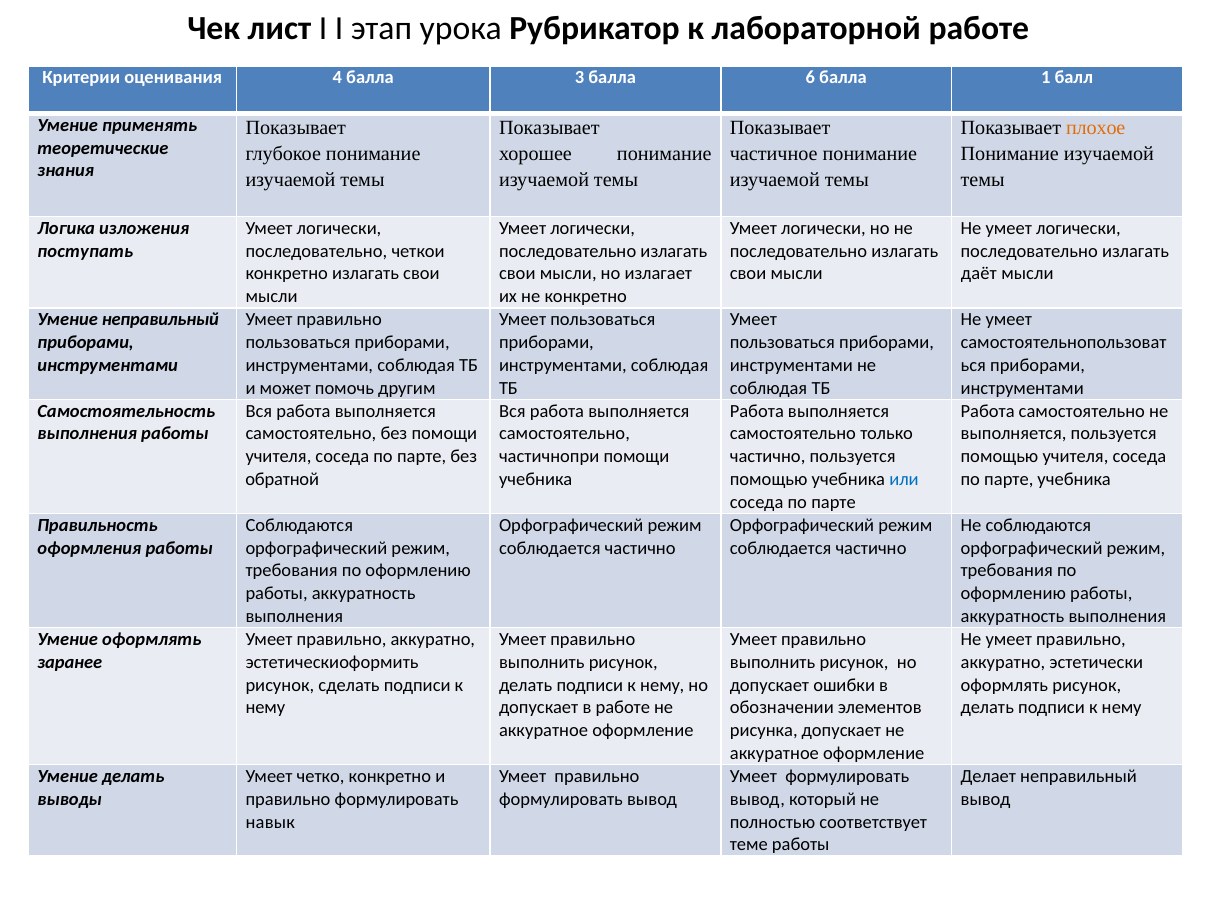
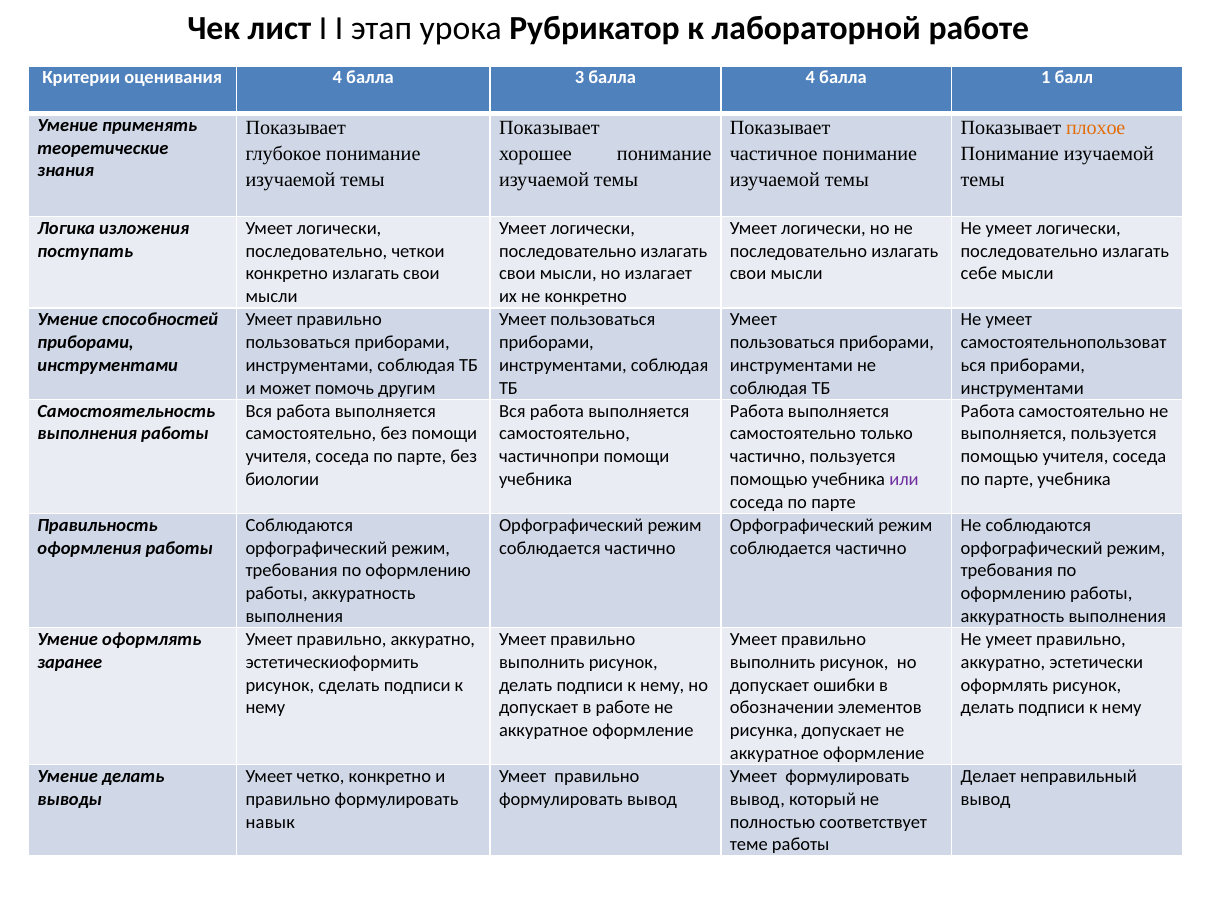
балла 6: 6 -> 4 (810, 78)
даёт: даёт -> себе (979, 274)
Умение неправильный: неправильный -> способностей (160, 320)
обратной: обратной -> биологии (282, 480)
или colour: blue -> purple (904, 480)
